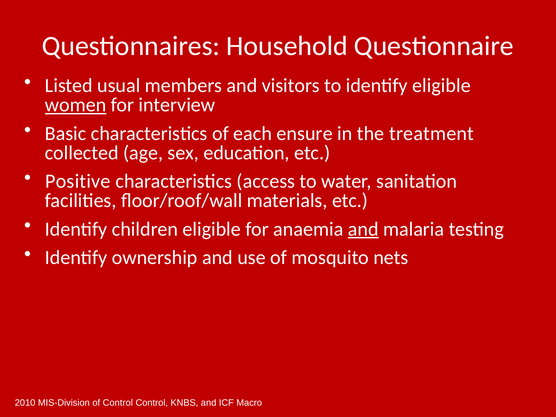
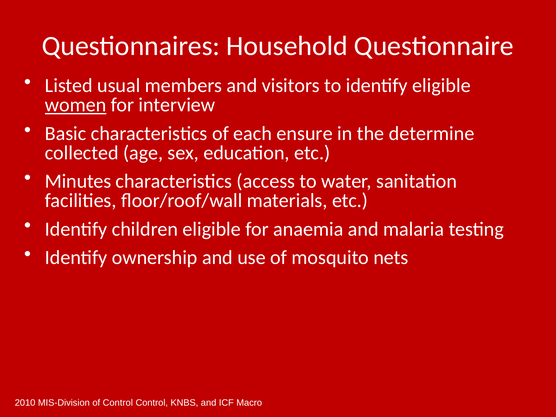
treatment: treatment -> determine (432, 133)
Positive: Positive -> Minutes (78, 181)
and underline: present -> none (363, 229)
